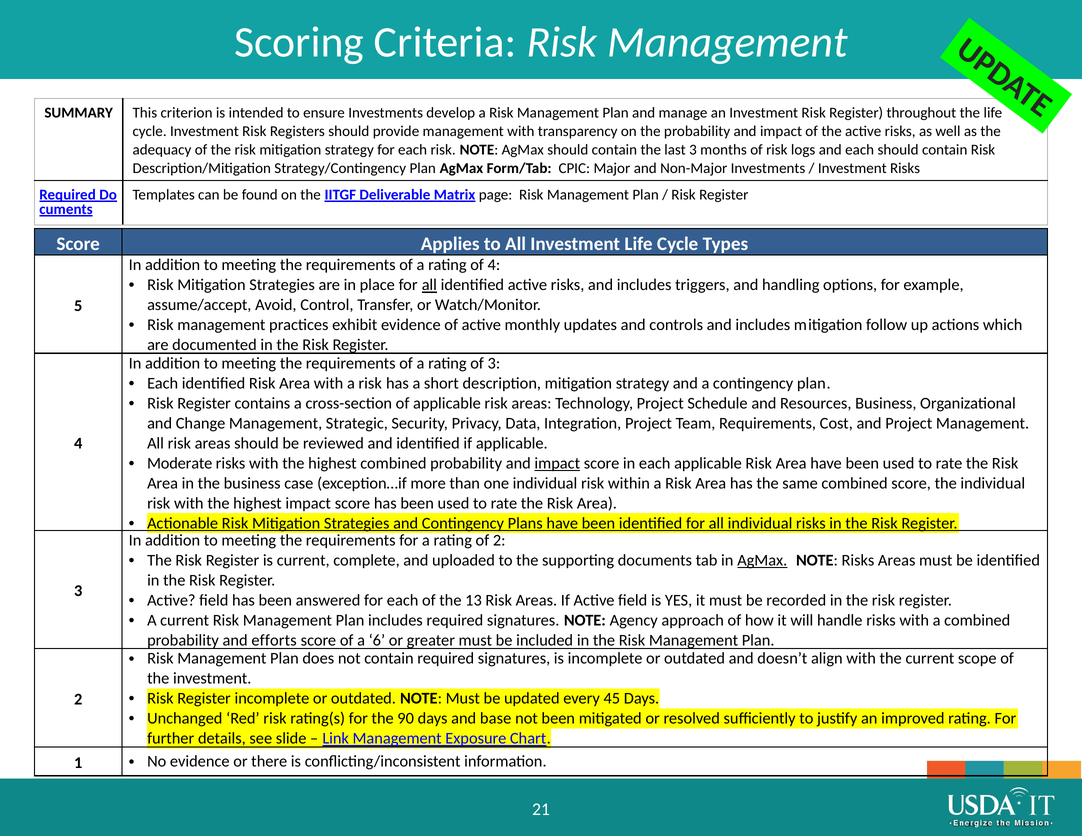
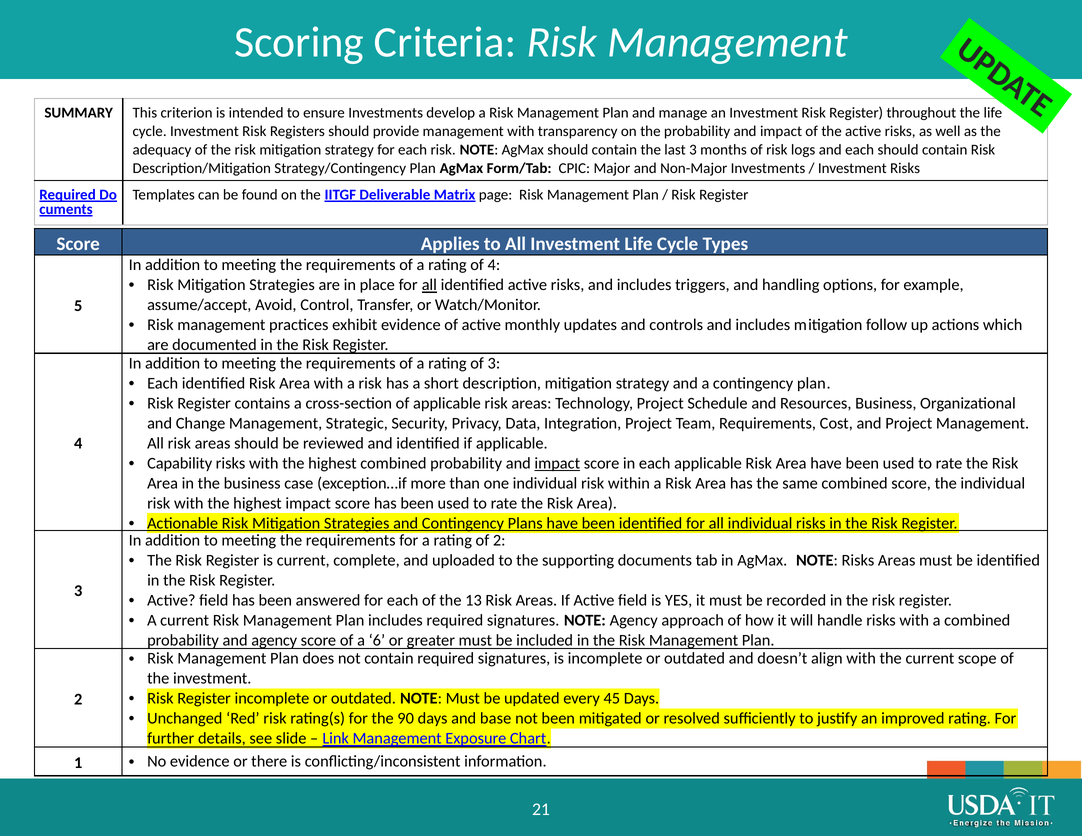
Moderate: Moderate -> Capability (180, 463)
AgMax underline: present -> none (762, 561)
and efforts: efforts -> agency (274, 640)
